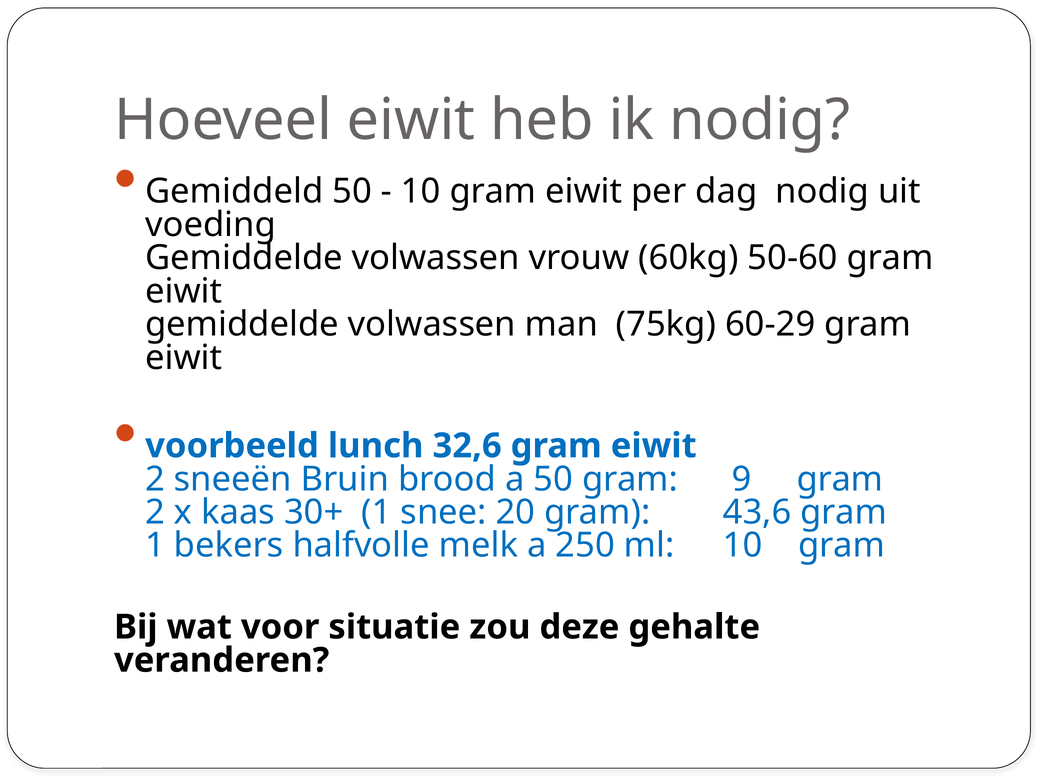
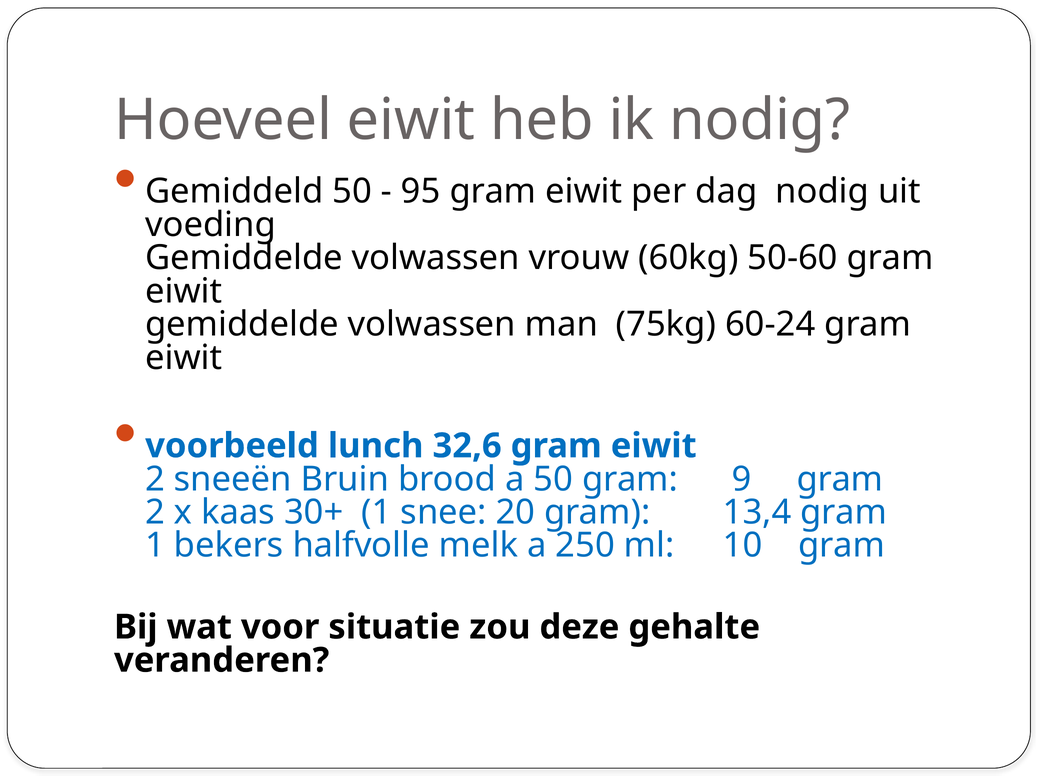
10: 10 -> 95 (421, 191)
60-29: 60-29 -> 60-24 (770, 324)
43,6: 43,6 -> 13,4 (757, 512)
